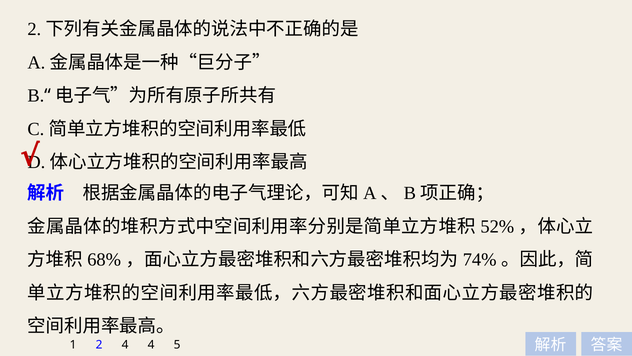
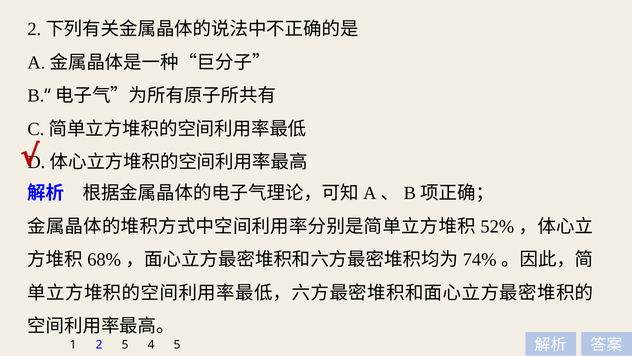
2 4: 4 -> 5 (125, 344)
